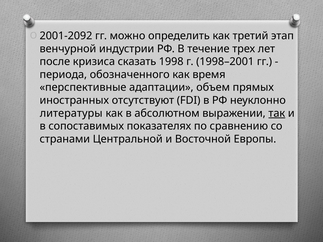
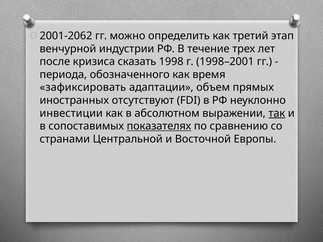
2001-2092: 2001-2092 -> 2001-2062 (66, 36)
перспективные: перспективные -> зафиксировать (83, 88)
литературы: литературы -> инвестиции (71, 113)
показателях underline: none -> present (159, 126)
